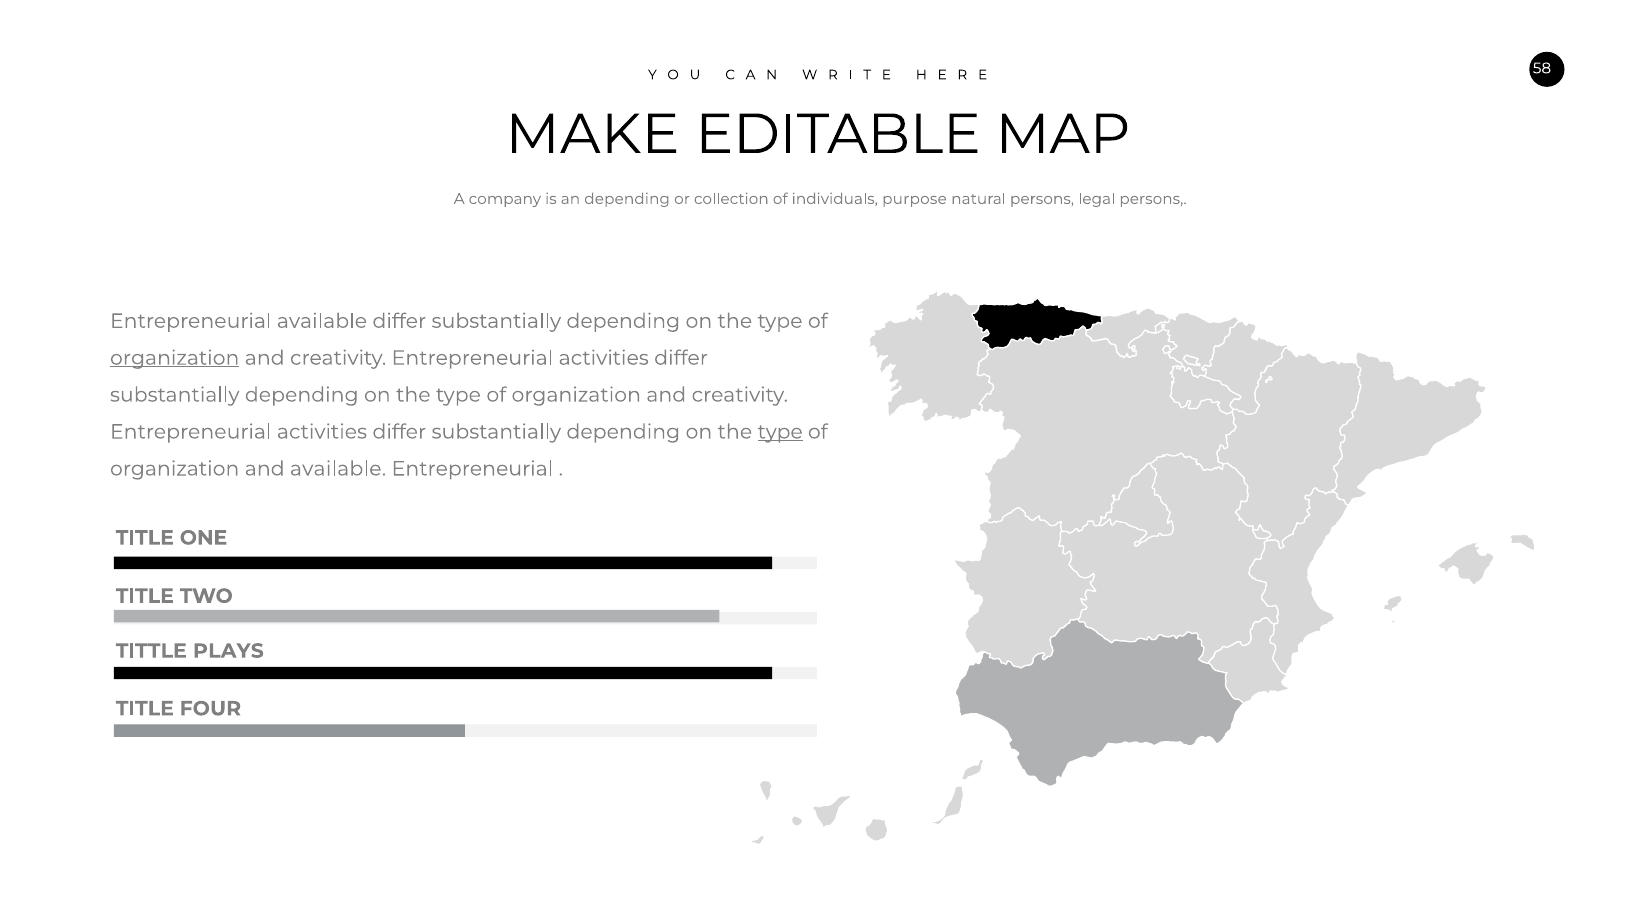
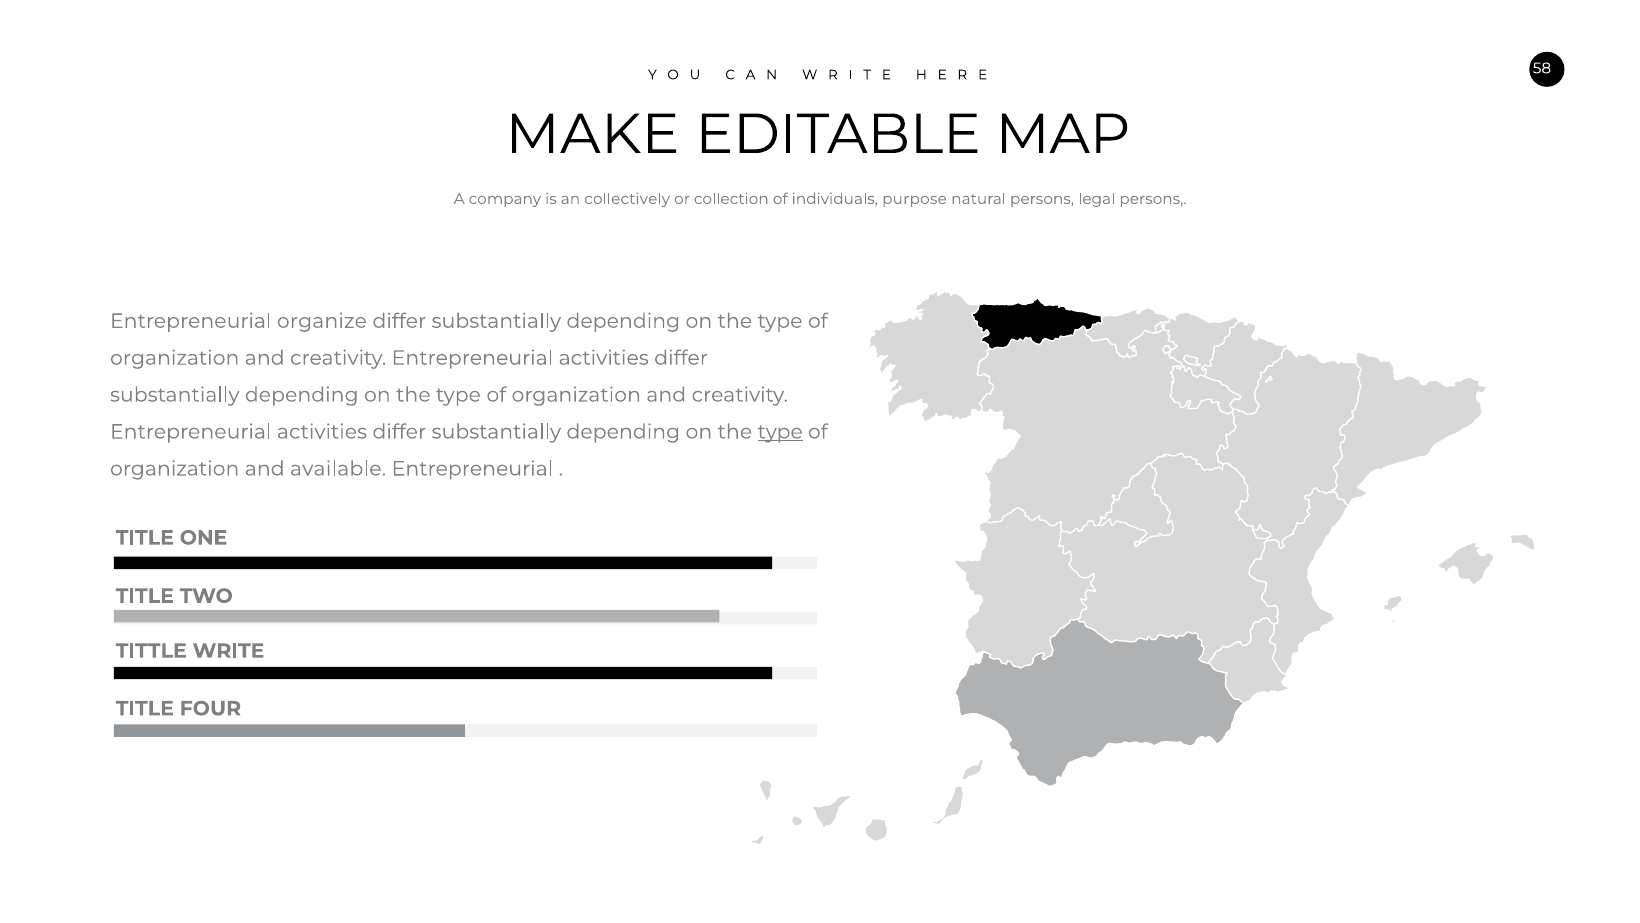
an depending: depending -> collectively (627, 199)
Entrepreneurial available: available -> organize (322, 321)
organization underline: present -> none (175, 358)
PLAYS: PLAYS -> WRITE (229, 651)
